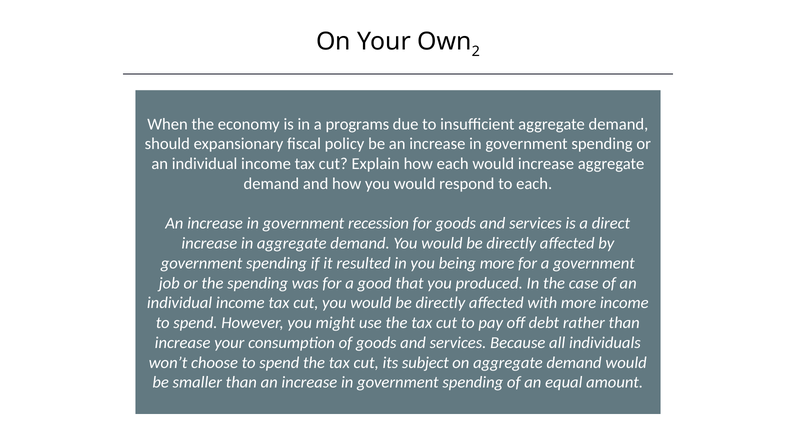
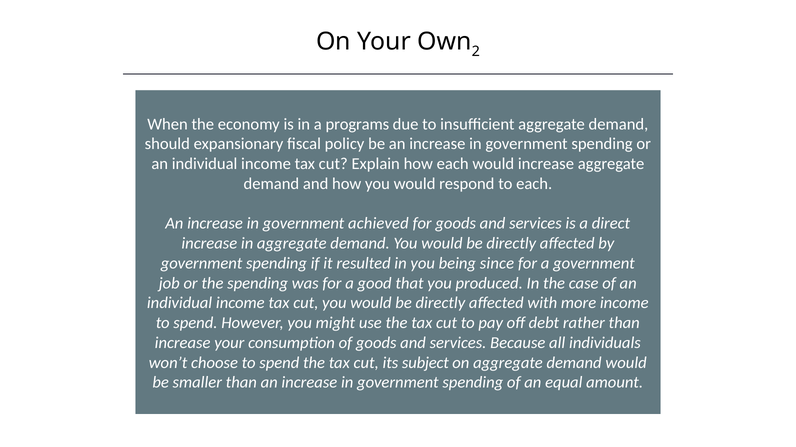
recession: recession -> achieved (378, 224)
being more: more -> since (497, 264)
